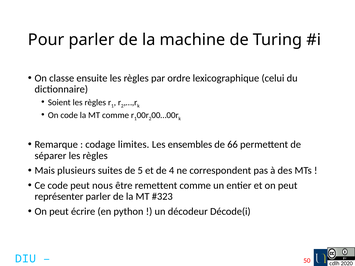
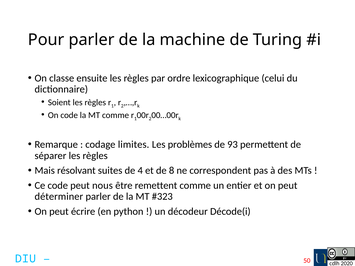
ensembles: ensembles -> problèmes (190, 145)
66: 66 -> 93 (233, 145)
plusieurs: plusieurs -> résolvant (76, 171)
5: 5 -> 4 (140, 171)
4: 4 -> 8 (172, 171)
représenter: représenter -> déterminer (59, 197)
